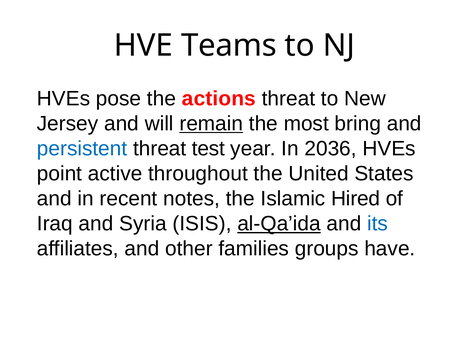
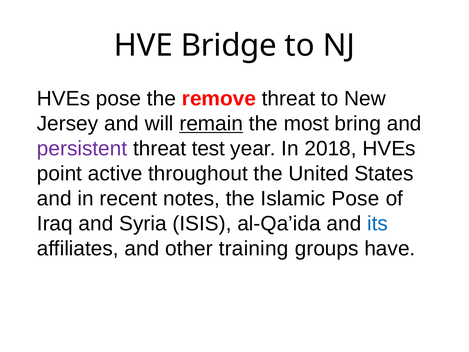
Teams: Teams -> Bridge (229, 46)
actions: actions -> remove (219, 98)
persistent colour: blue -> purple (82, 148)
2036: 2036 -> 2018 (331, 148)
Islamic Hired: Hired -> Pose (355, 198)
al-Qa’ida underline: present -> none (279, 223)
families: families -> training (254, 249)
